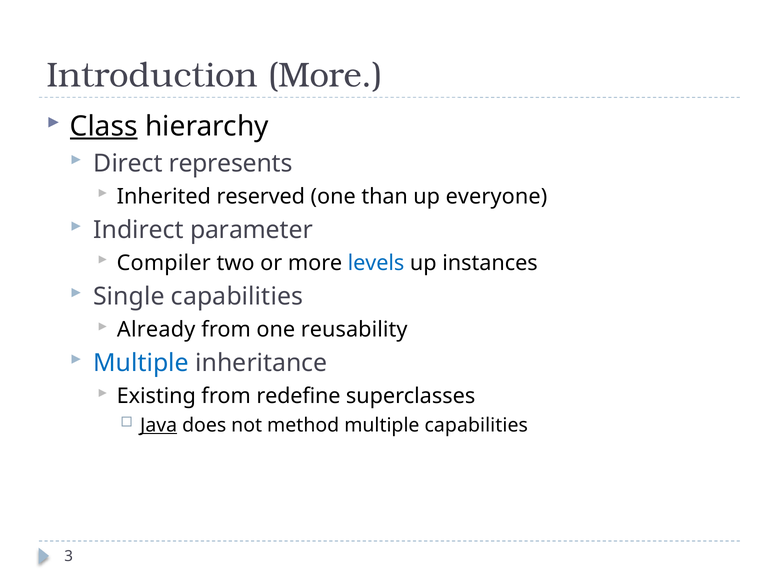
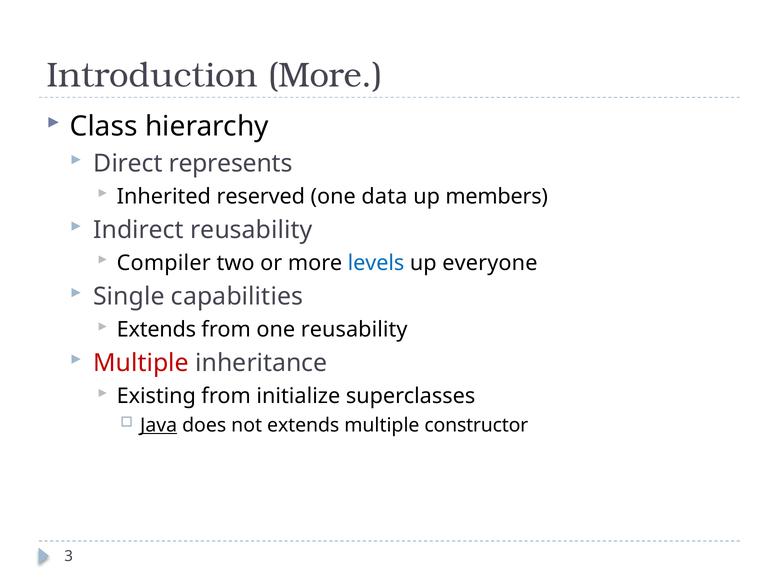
Class underline: present -> none (104, 127)
than: than -> data (384, 197)
everyone: everyone -> members (497, 197)
Indirect parameter: parameter -> reusability (251, 230)
instances: instances -> everyone (490, 263)
Already: Already -> Extends (156, 330)
Multiple colour: blue -> red (141, 363)
redefine: redefine -> initialize (298, 396)
not method: method -> extends (303, 425)
multiple capabilities: capabilities -> constructor (476, 425)
